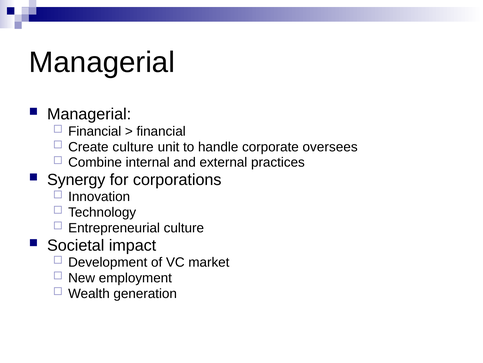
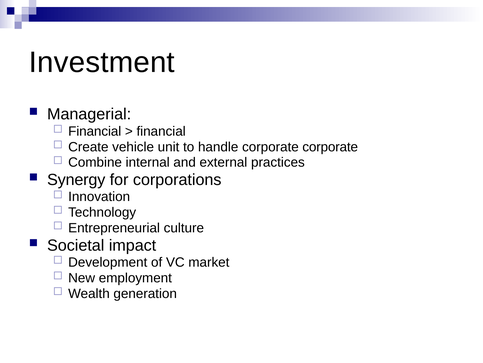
Managerial: Managerial -> Investment (102, 62)
Create culture: culture -> vehicle (133, 147)
corporate oversees: oversees -> corporate (330, 147)
